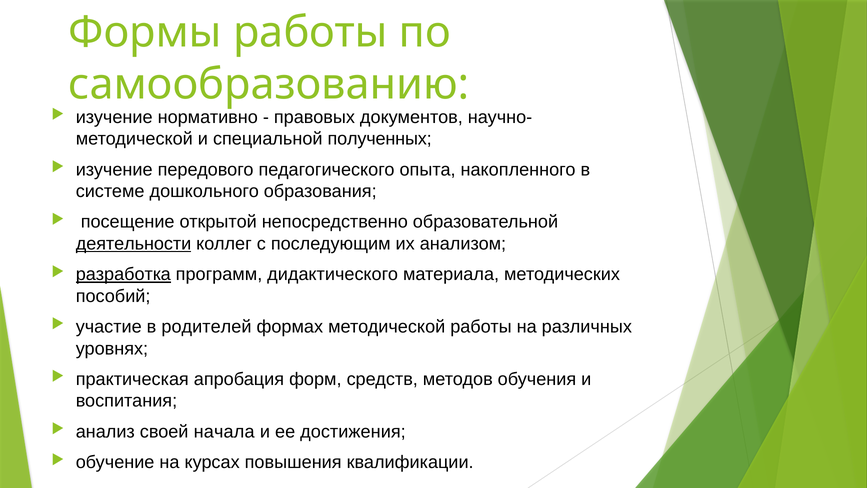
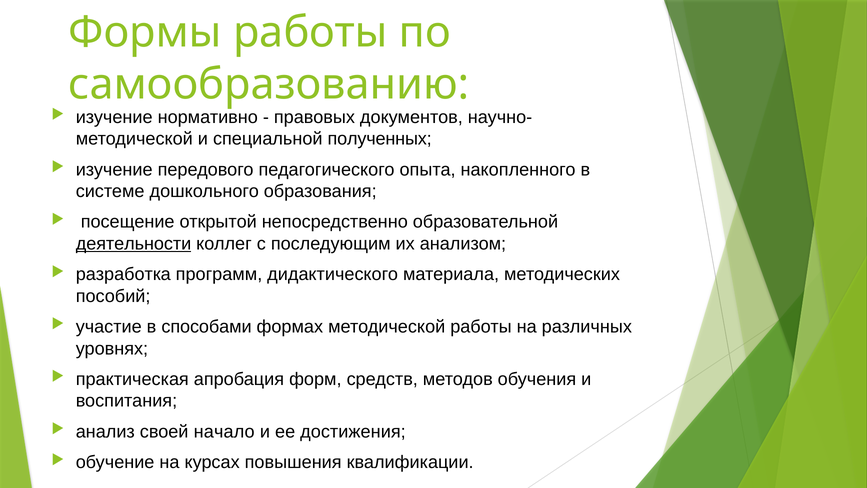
разработка underline: present -> none (123, 274)
родителей: родителей -> способами (207, 327)
начала: начала -> начало (224, 431)
